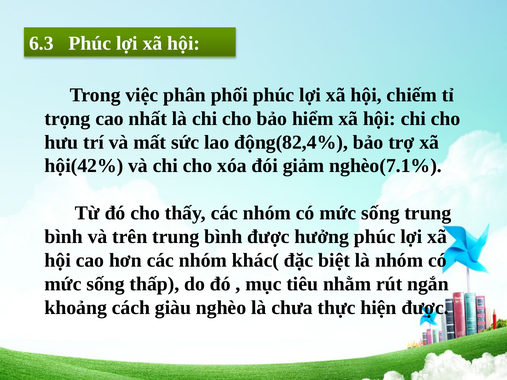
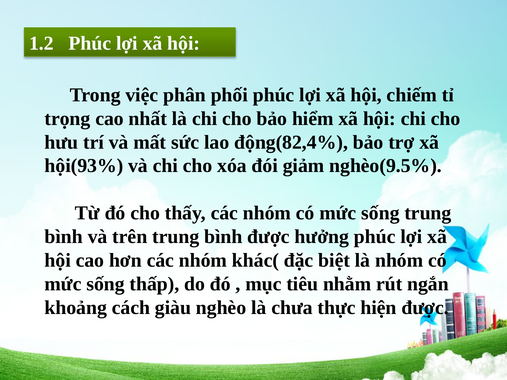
6.3: 6.3 -> 1.2 (41, 43)
hội(42%: hội(42% -> hội(93% (84, 166)
nghèo(7.1%: nghèo(7.1% -> nghèo(9.5% (386, 166)
